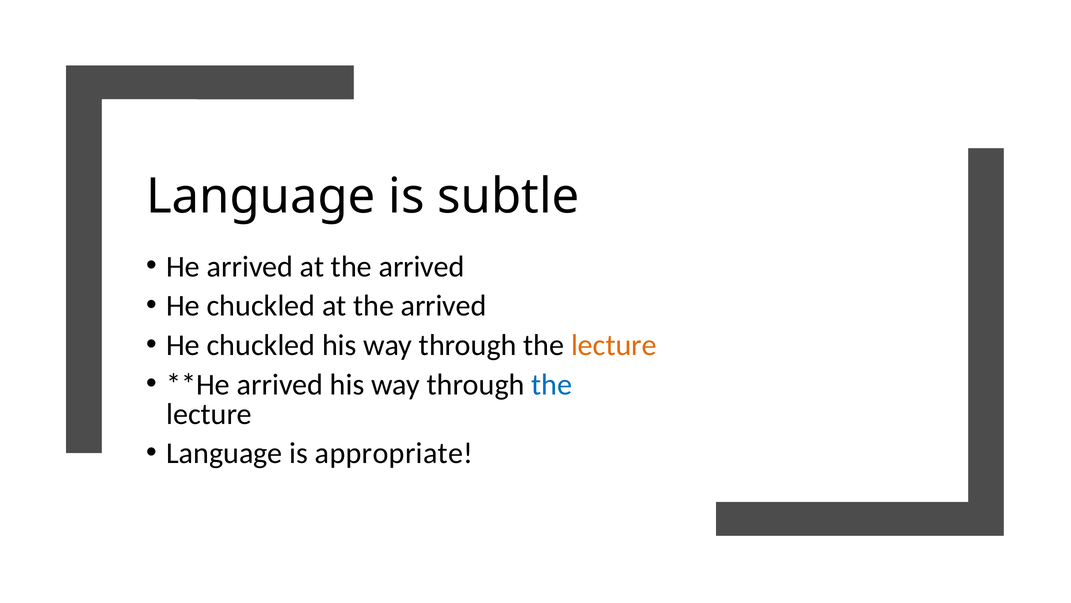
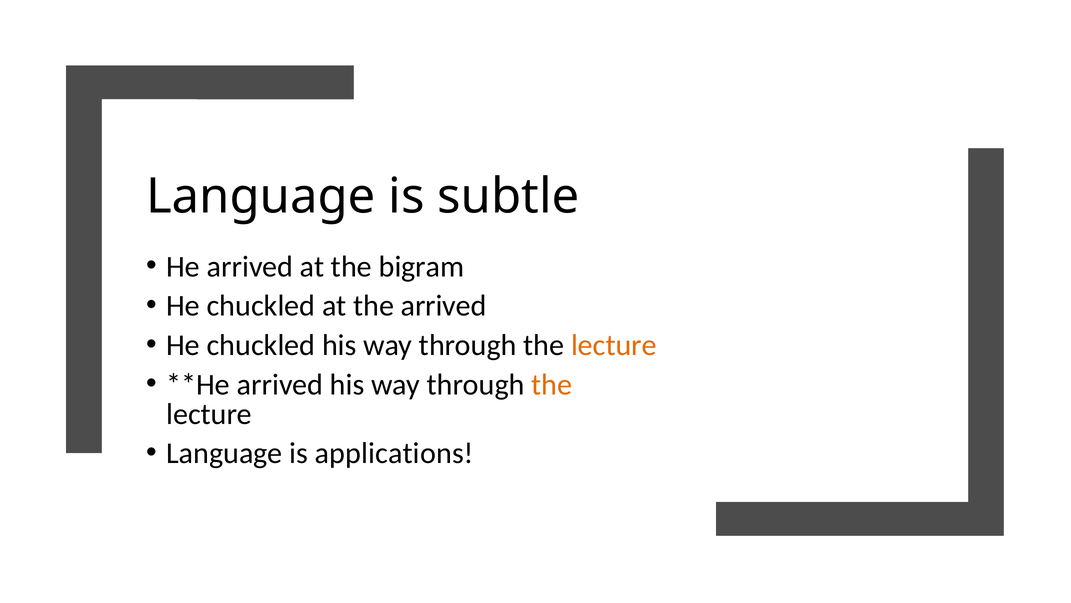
arrived: arrived -> bigram (422, 266)
the colour: blue -> orange (552, 384)
appropriate: appropriate -> applications (394, 453)
